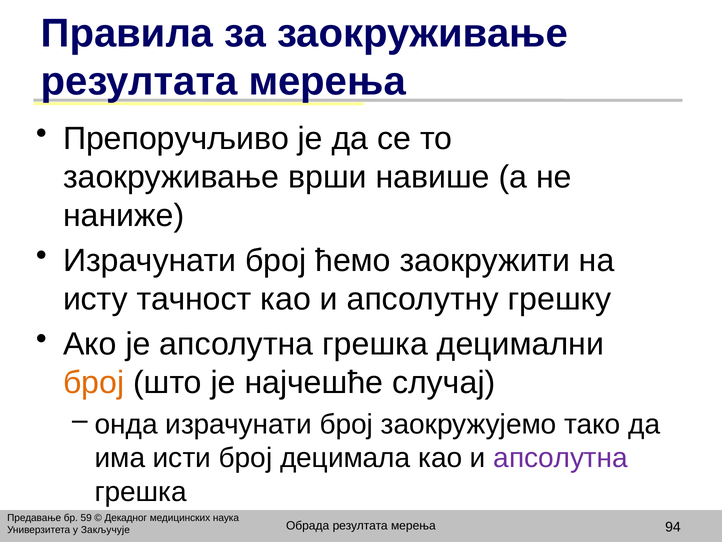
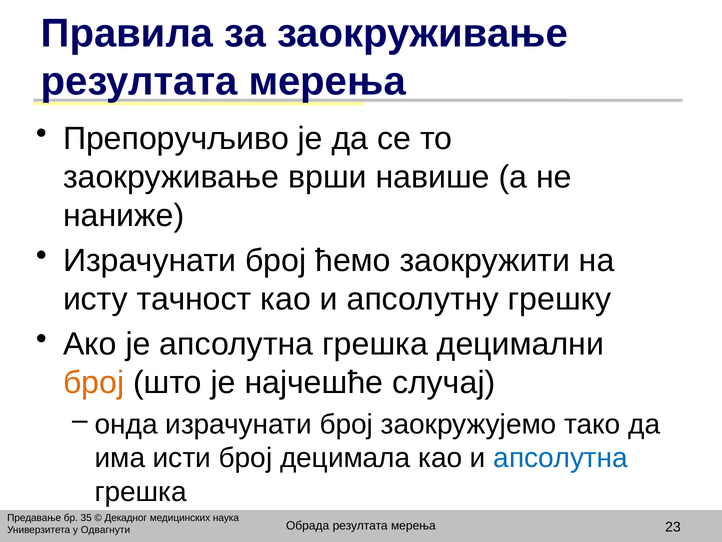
апсолутна colour: purple -> blue (561, 458)
59: 59 -> 35 (86, 518)
94: 94 -> 23 (673, 527)
Закључује: Закључује -> Одвагнути (105, 530)
